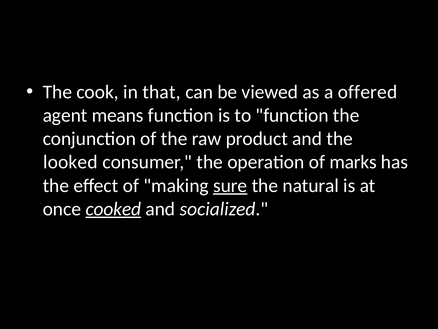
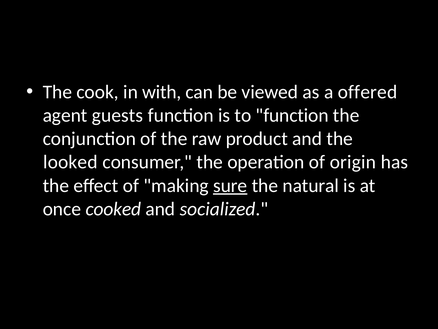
that: that -> with (162, 92)
means: means -> guests (117, 115)
marks: marks -> origin (353, 162)
cooked underline: present -> none (113, 209)
